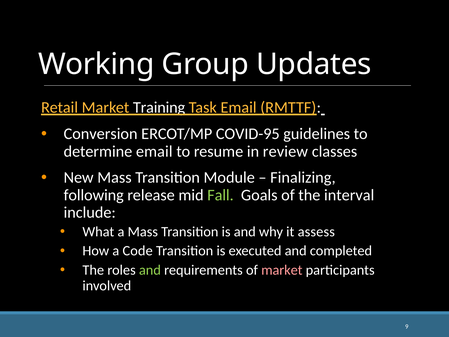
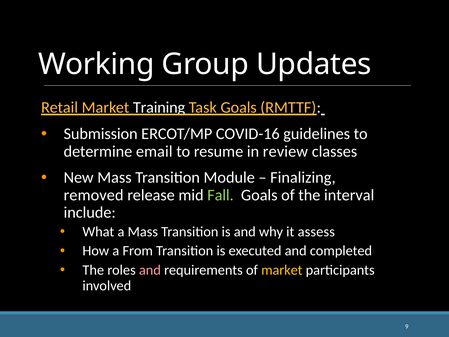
Task Email: Email -> Goals (239, 107)
Conversion: Conversion -> Submission (101, 134)
COVID-95: COVID-95 -> COVID-16 (248, 134)
following: following -> removed (94, 195)
Code: Code -> From (138, 251)
and colour: light green -> pink (150, 270)
market colour: pink -> yellow (282, 270)
